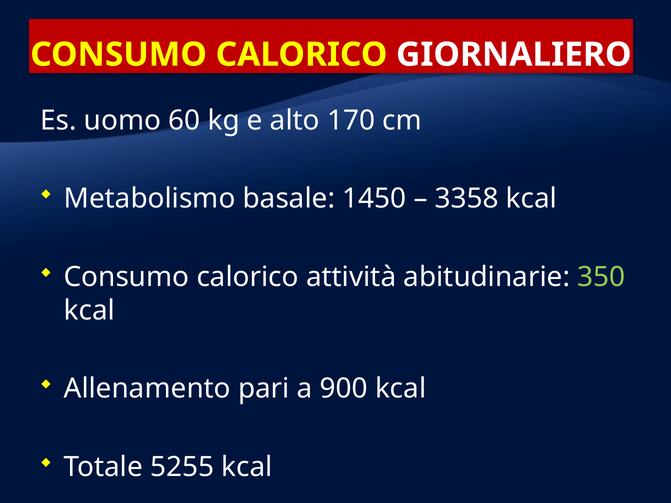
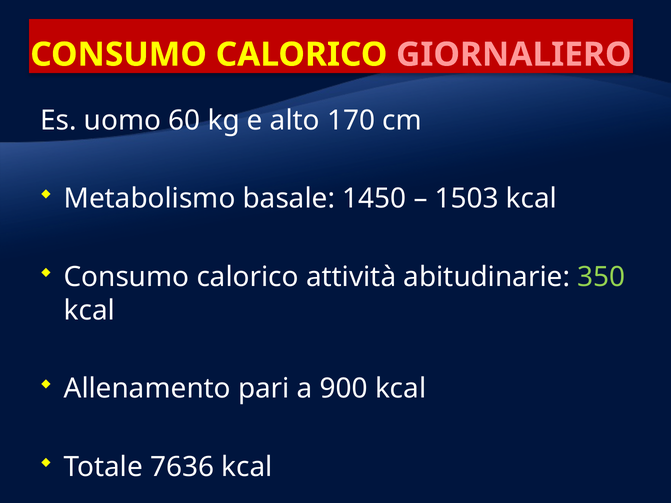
GIORNALIERO colour: white -> pink (514, 55)
3358: 3358 -> 1503 (467, 199)
5255: 5255 -> 7636 (182, 467)
